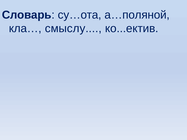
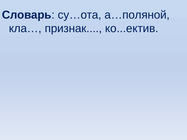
смыслу: смыслу -> признак (73, 29)
